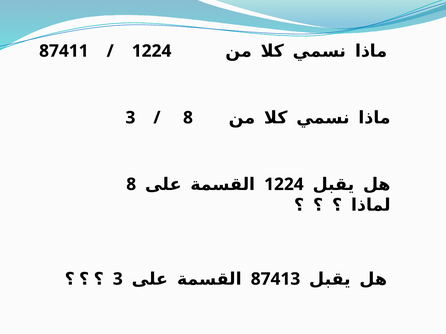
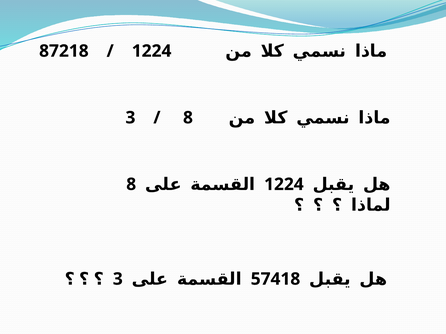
87411: 87411 -> 87218 (64, 51)
87413: 87413 -> 57418 (275, 279)
